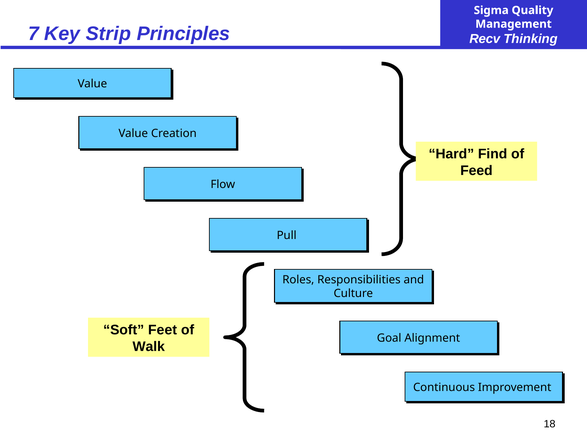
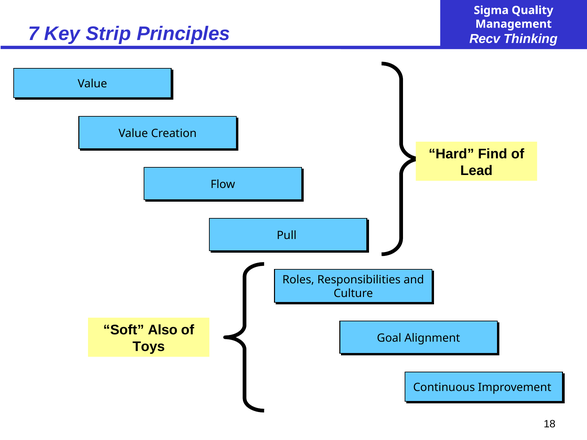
Feed: Feed -> Lead (476, 171)
Feet: Feet -> Also (163, 330)
Walk: Walk -> Toys (149, 347)
